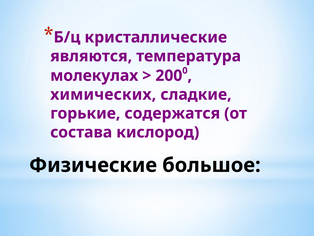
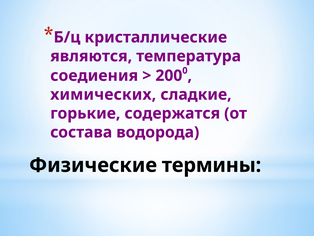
молекулах: молекулах -> соедиения (94, 75)
кислород: кислород -> водорода (158, 132)
большое: большое -> термины (212, 165)
